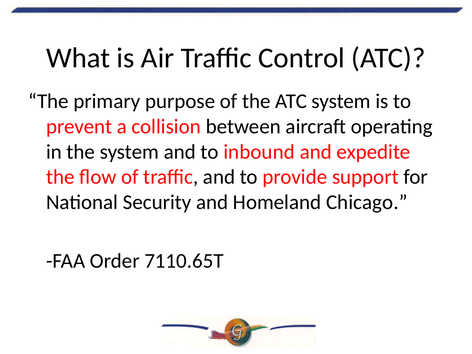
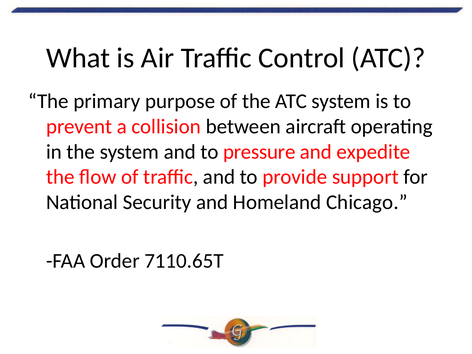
inbound: inbound -> pressure (259, 152)
